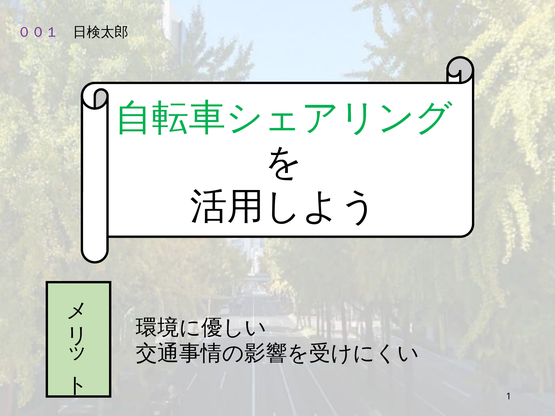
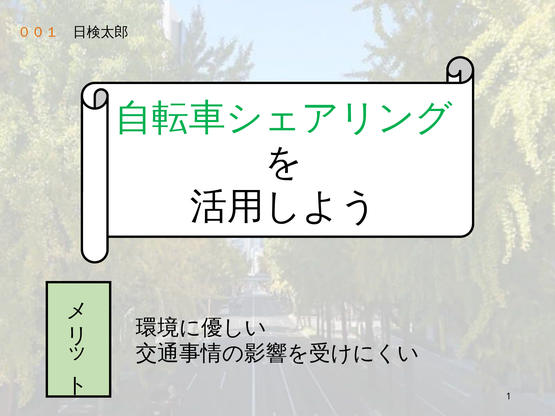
００１ colour: purple -> orange (38, 32)
